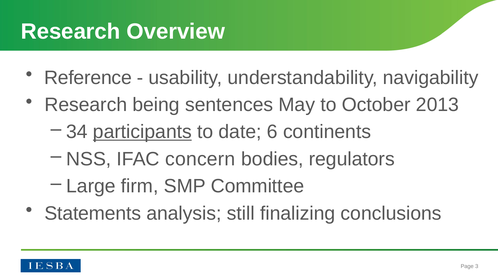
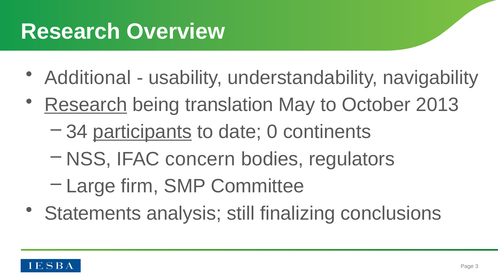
Reference: Reference -> Additional (88, 78)
Research underline: none -> present (86, 105)
sentences: sentences -> translation (229, 105)
6: 6 -> 0 (272, 132)
